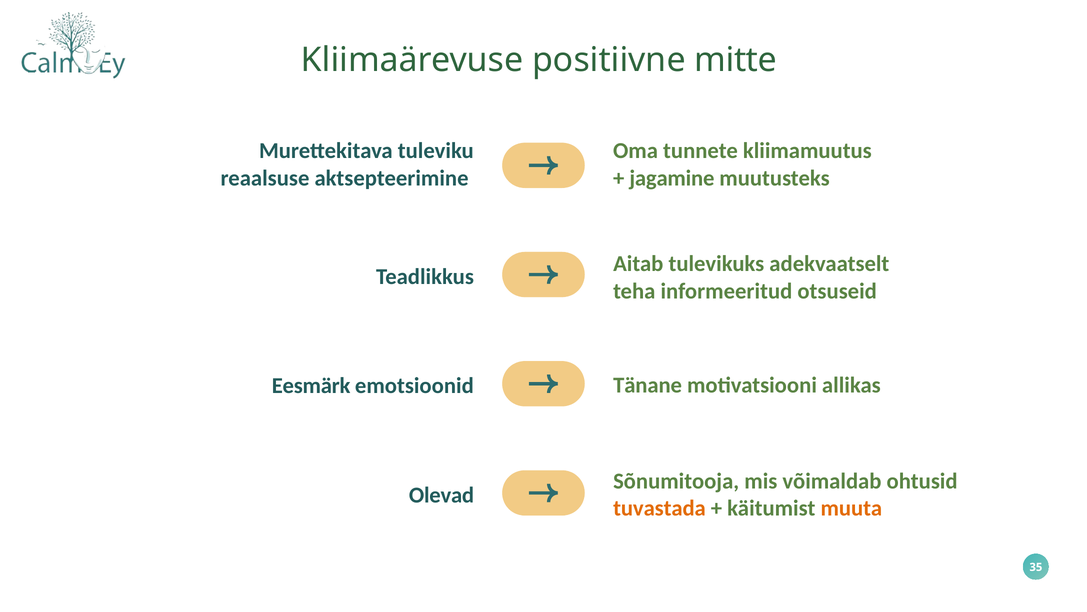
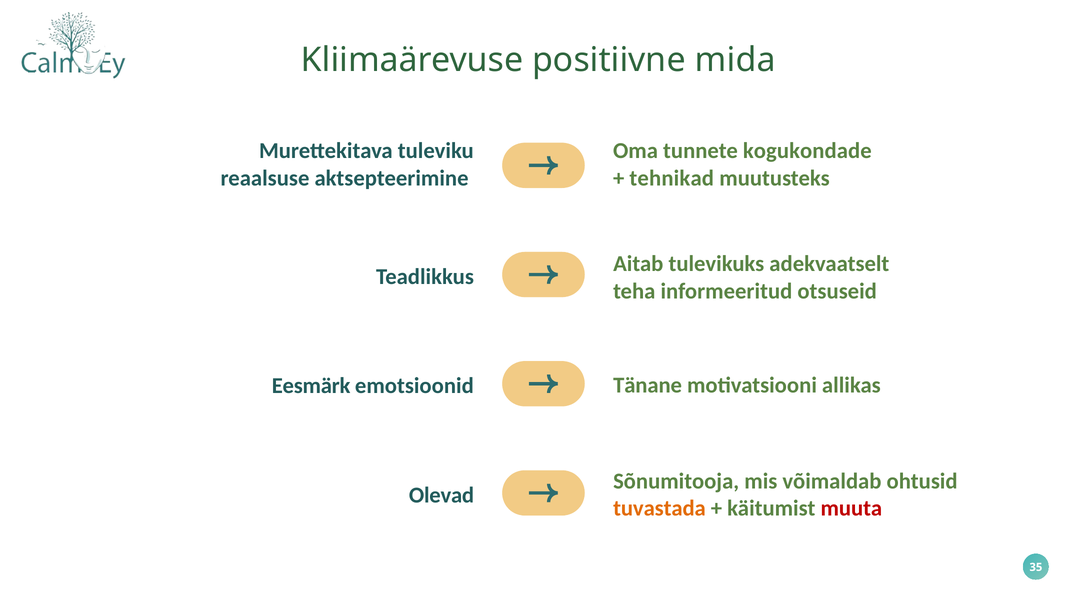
mitte: mitte -> mida (735, 60)
kliimamuutus: kliimamuutus -> kogukondade (807, 151)
jagamine: jagamine -> tehnikad (672, 178)
muuta colour: orange -> red (851, 508)
